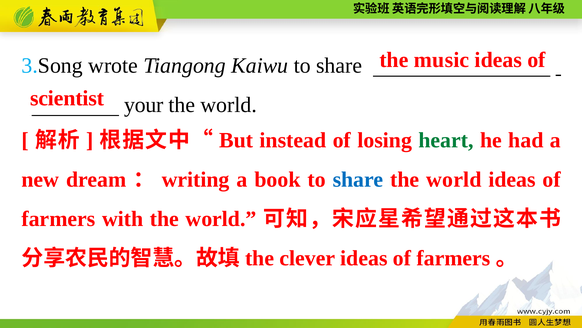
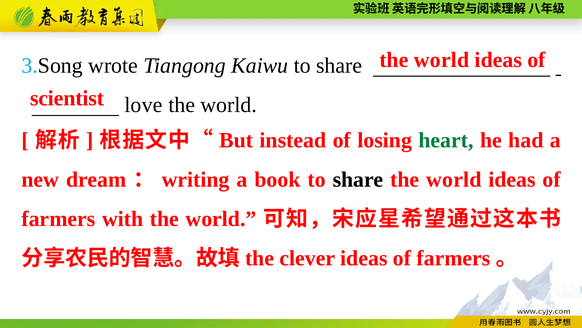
music: music -> world (442, 60)
your: your -> love (143, 105)
share colour: blue -> black (358, 179)
